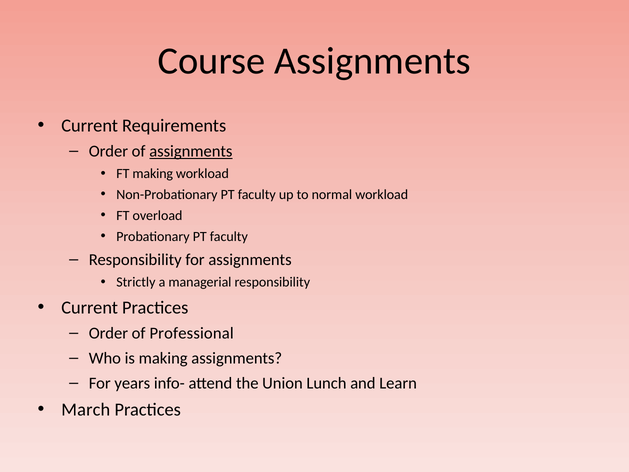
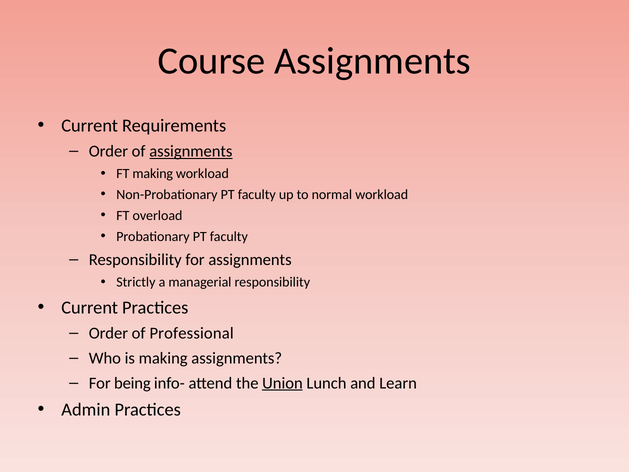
years: years -> being (132, 383)
Union underline: none -> present (282, 383)
March: March -> Admin (86, 410)
